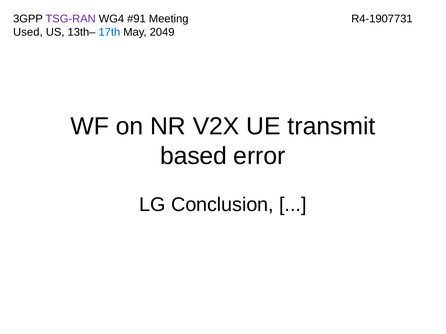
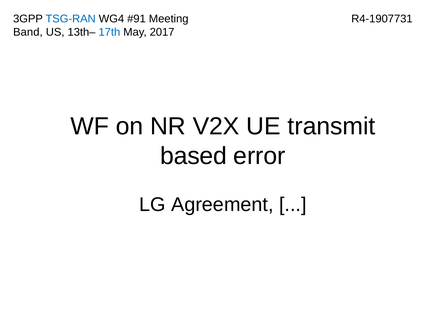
TSG-RAN colour: purple -> blue (71, 19)
Used: Used -> Band (28, 32)
2049: 2049 -> 2017 (162, 32)
Conclusion: Conclusion -> Agreement (222, 205)
